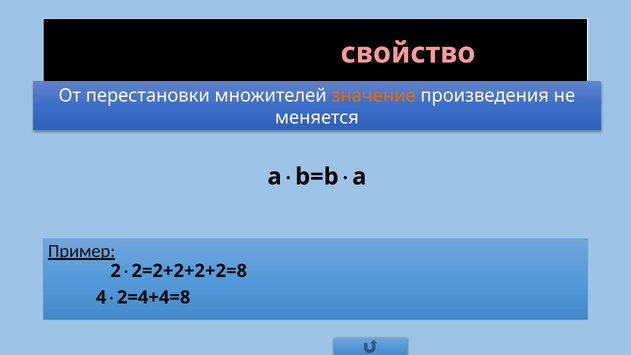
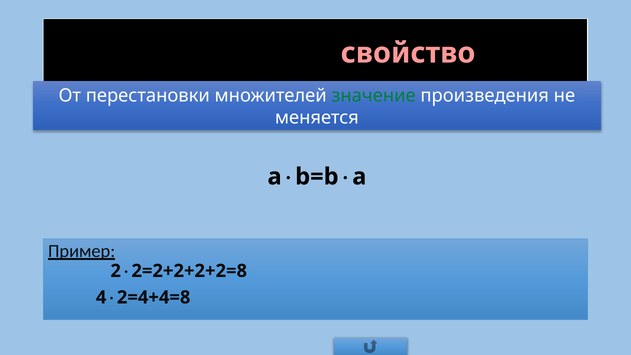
значение colour: orange -> green (374, 96)
